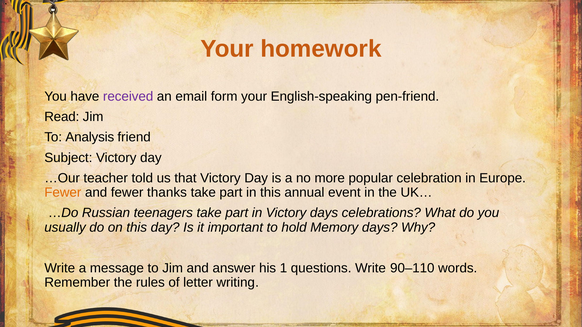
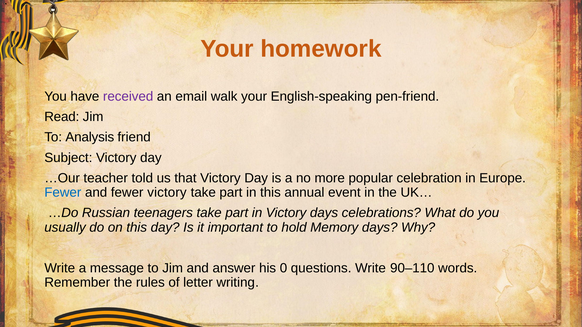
form: form -> walk (224, 96)
Fewer colour: orange -> blue (63, 193)
fewer thanks: thanks -> victory (167, 193)
1: 1 -> 0 (283, 268)
